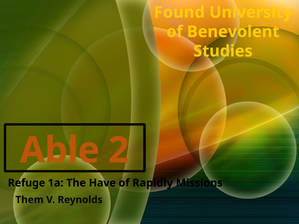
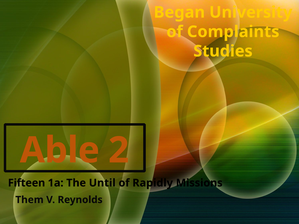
Found: Found -> Began (179, 12)
Benevolent: Benevolent -> Complaints (233, 32)
Refuge: Refuge -> Fifteen (27, 183)
Have: Have -> Until (102, 183)
